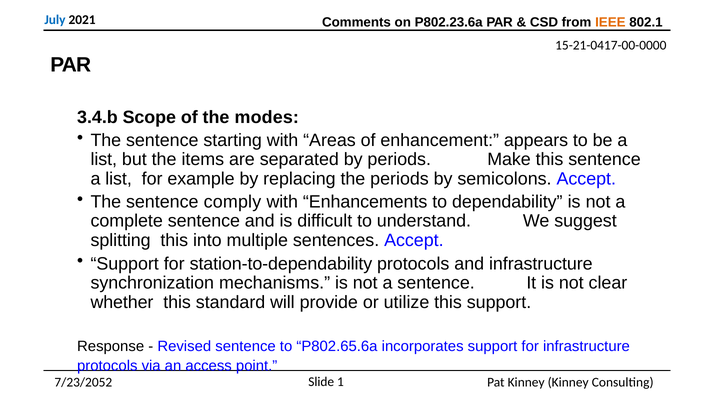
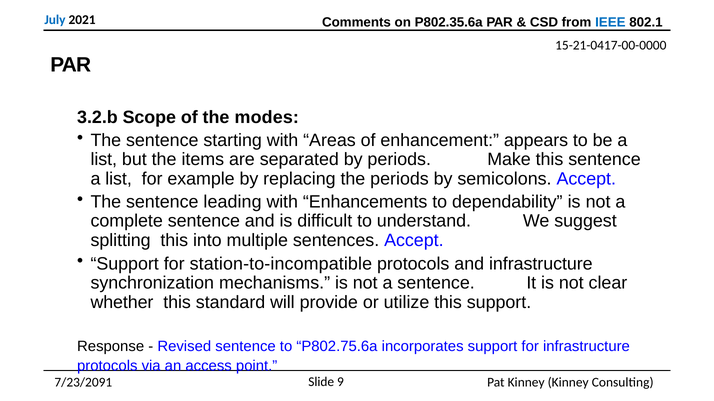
P802.23.6a: P802.23.6a -> P802.35.6a (449, 22)
IEEE colour: orange -> blue (610, 22)
3.4.b: 3.4.b -> 3.2.b (97, 118)
comply: comply -> leading (233, 202)
station-to-dependability: station-to-dependability -> station-to-incompatible (281, 264)
P802.65.6a: P802.65.6a -> P802.75.6a (337, 347)
1: 1 -> 9 (340, 382)
7/23/2052: 7/23/2052 -> 7/23/2091 (83, 383)
